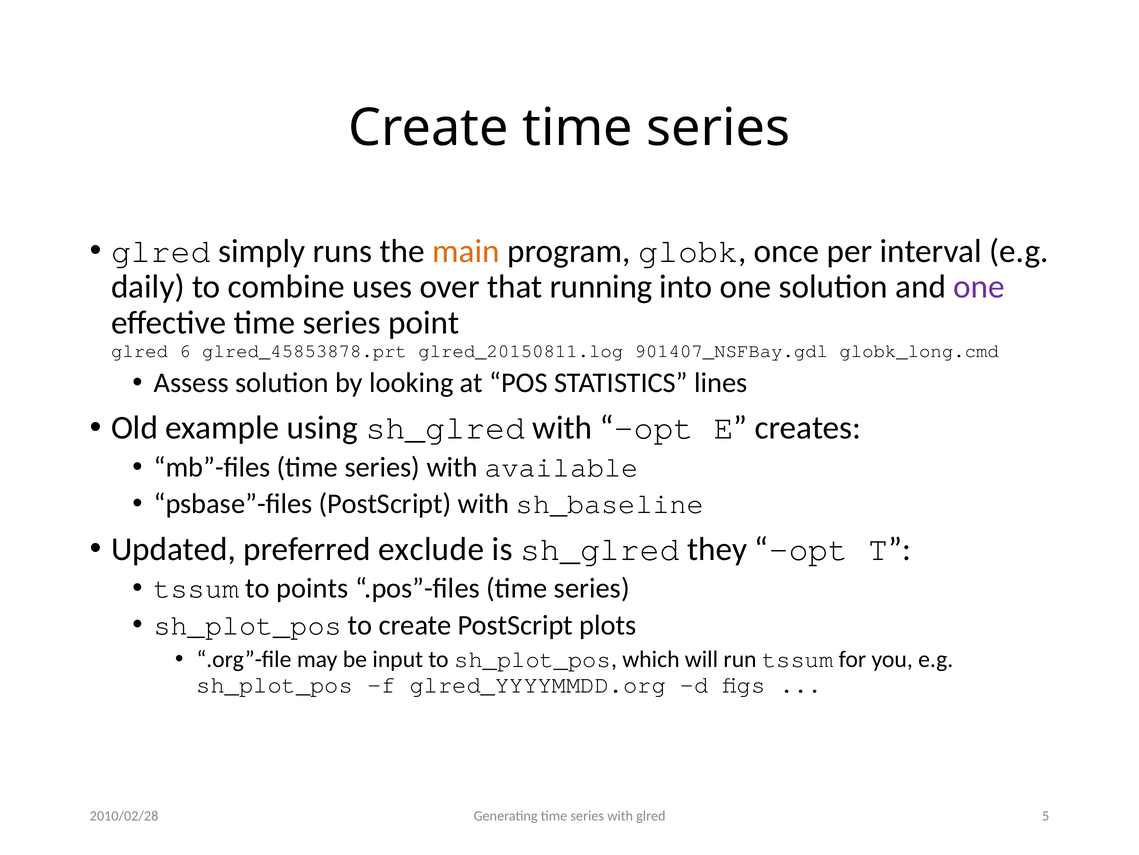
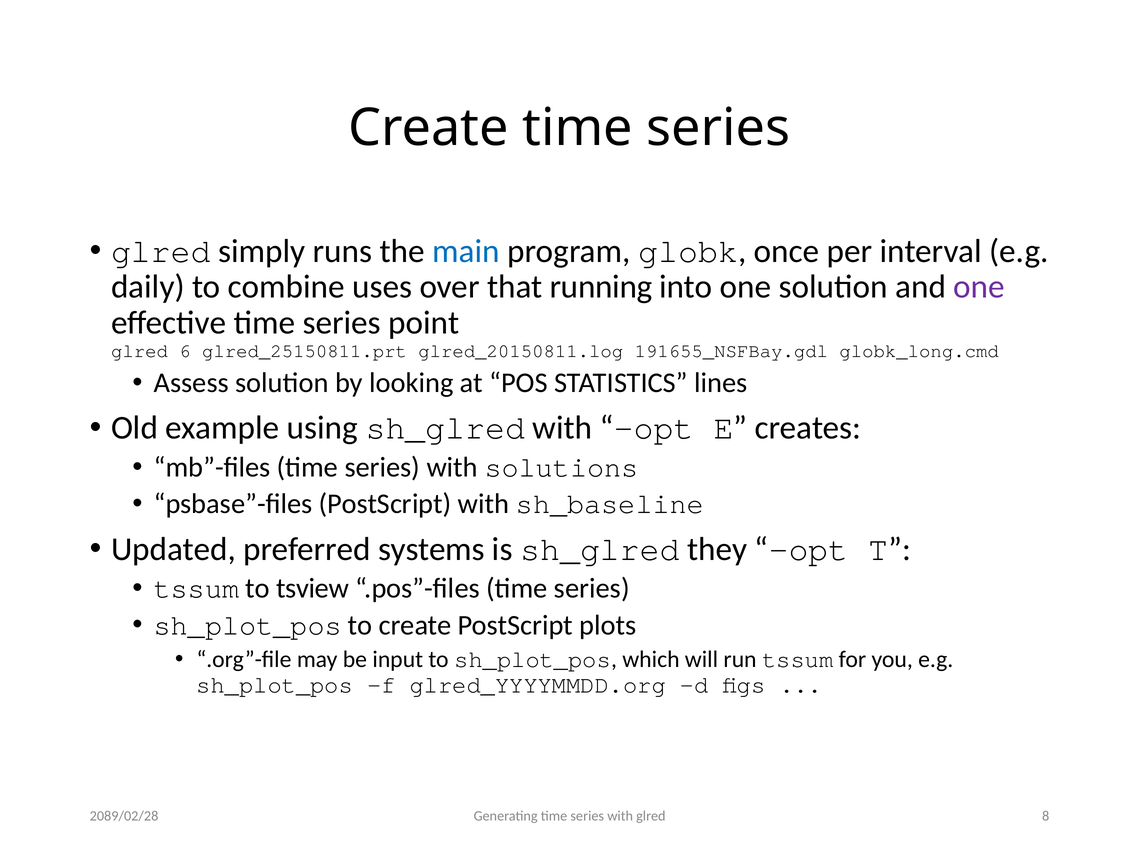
main colour: orange -> blue (466, 251)
glred_45853878.prt: glred_45853878.prt -> glred_25150811.prt (305, 351)
901407_NSFBay.gdl: 901407_NSFBay.gdl -> 191655_NSFBay.gdl (731, 351)
available: available -> solutions (561, 467)
exclude: exclude -> systems (431, 549)
points: points -> tsview (313, 588)
5: 5 -> 8 (1046, 815)
2010/02/28: 2010/02/28 -> 2089/02/28 (124, 815)
